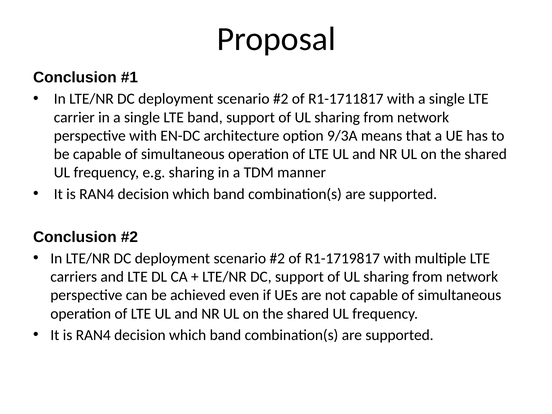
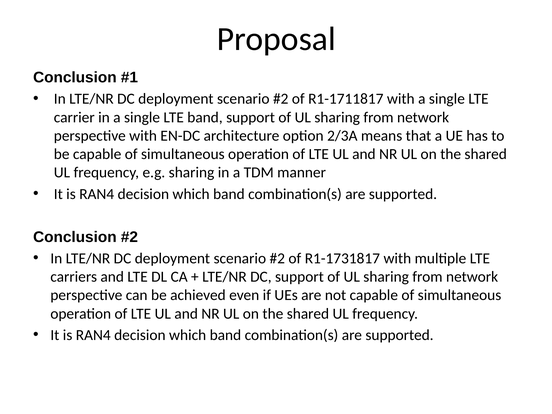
9/3A: 9/3A -> 2/3A (342, 136)
R1-1719817: R1-1719817 -> R1-1731817 (342, 258)
